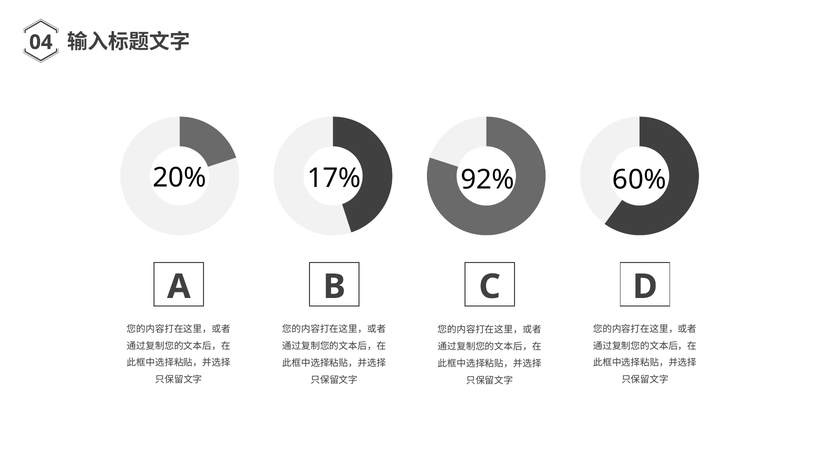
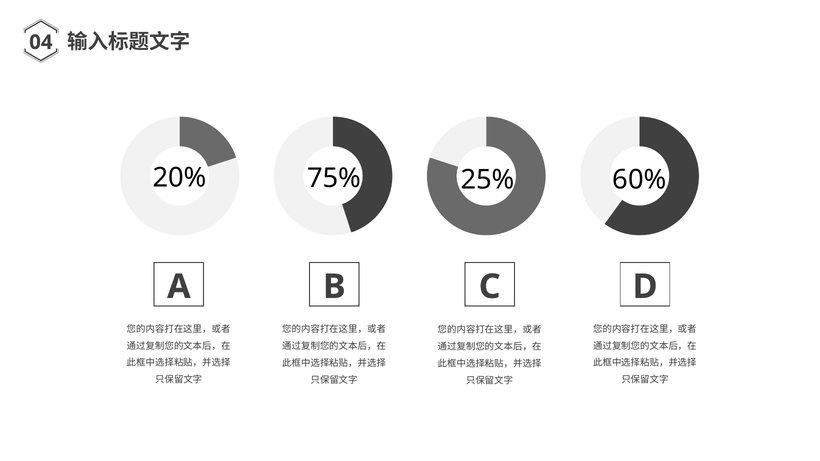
17%: 17% -> 75% (334, 178)
92%: 92% -> 25% (488, 180)
